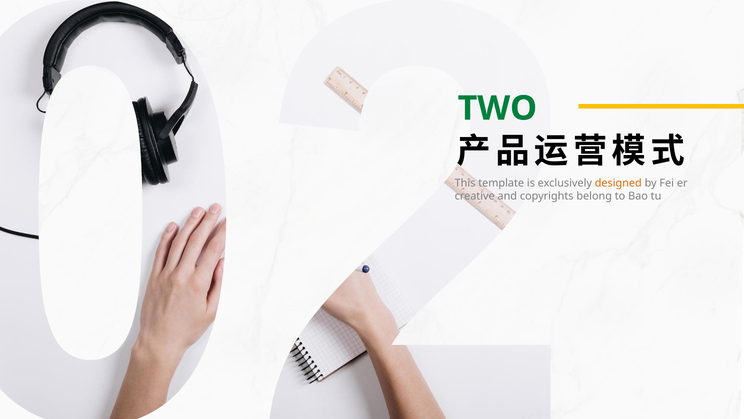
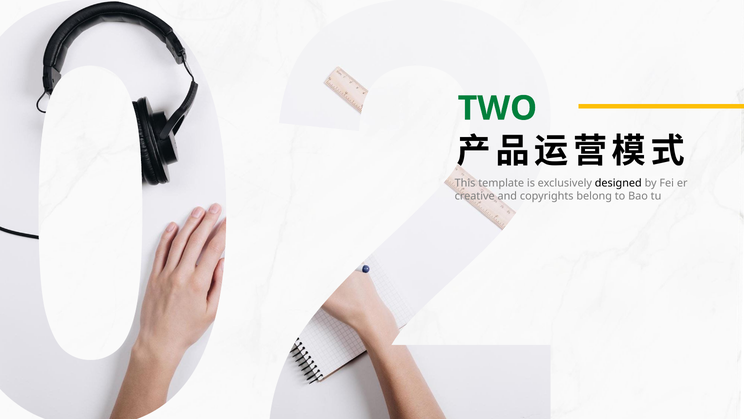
designed colour: orange -> black (618, 183)
